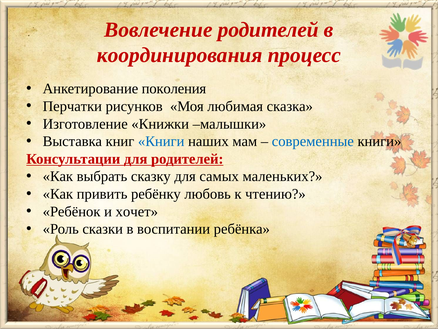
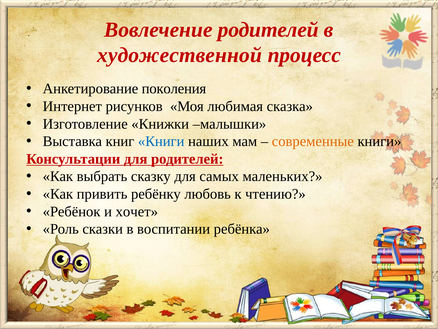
координирования: координирования -> художественной (180, 55)
Перчатки: Перчатки -> Интернет (72, 106)
современные colour: blue -> orange (313, 141)
